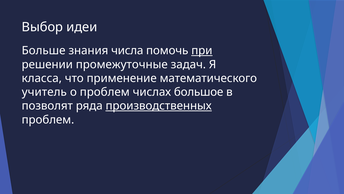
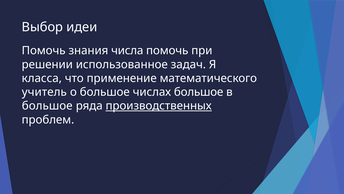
Больше: Больше -> Помочь (44, 51)
при underline: present -> none (202, 51)
промежуточные: промежуточные -> использованное (122, 64)
о проблем: проблем -> большое (105, 92)
позволят: позволят -> большое (47, 106)
